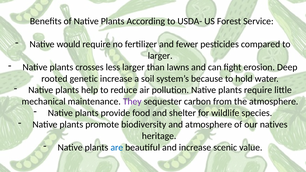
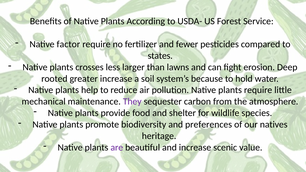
would: would -> factor (68, 44)
larger: larger -> states (160, 56)
genetic: genetic -> greater (84, 79)
and atmosphere: atmosphere -> preferences (209, 125)
are colour: blue -> purple (117, 148)
